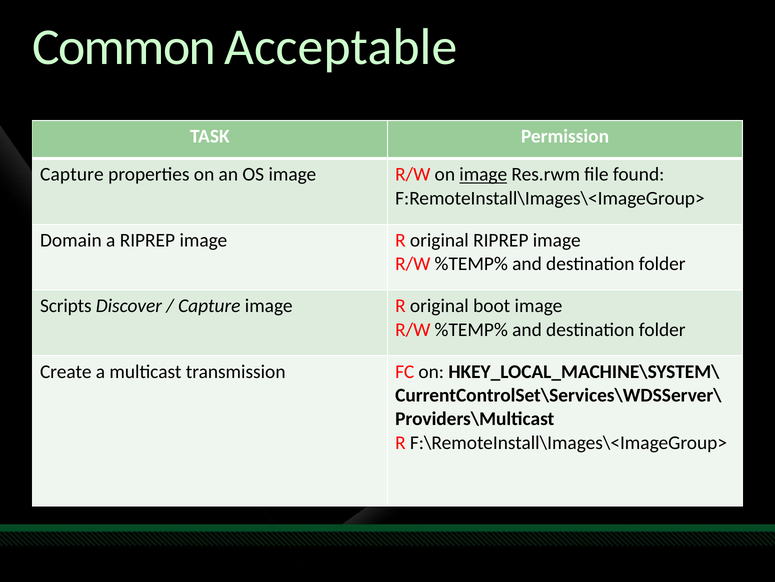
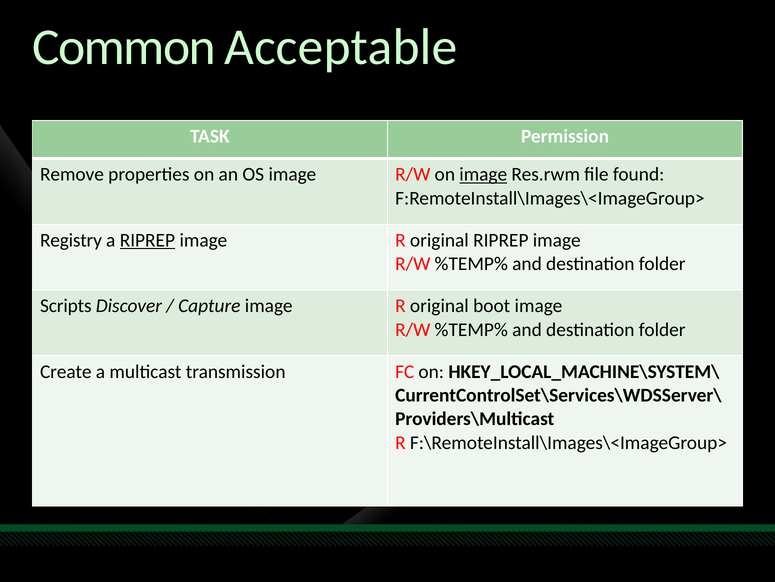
Capture: Capture -> Remove (72, 174)
Domain: Domain -> Registry (71, 240)
RIPREP underline: none -> present (147, 240)
